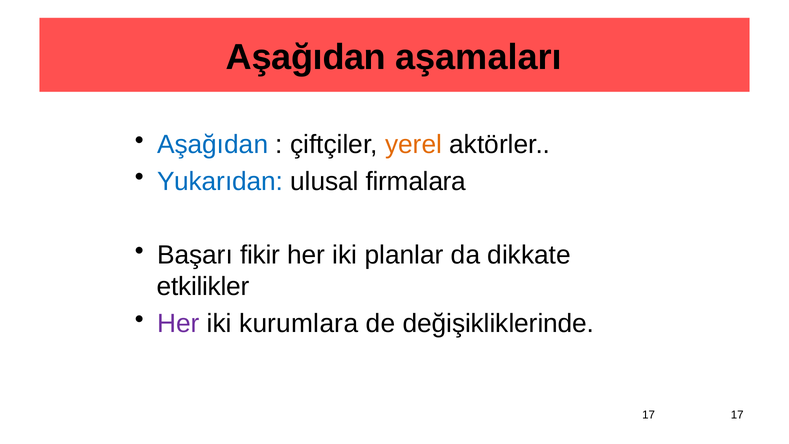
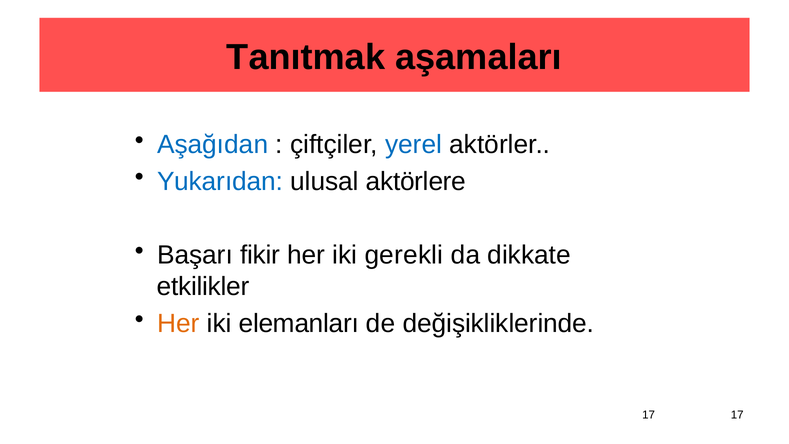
Aşağıdan: Aşağıdan -> Tanıtmak (306, 57)
yerel colour: orange -> blue (414, 145)
firmalara: firmalara -> aktörlere (416, 181)
planlar: planlar -> gerekli (404, 255)
Her colour: purple -> orange (178, 323)
kurumlara: kurumlara -> elemanları (299, 323)
